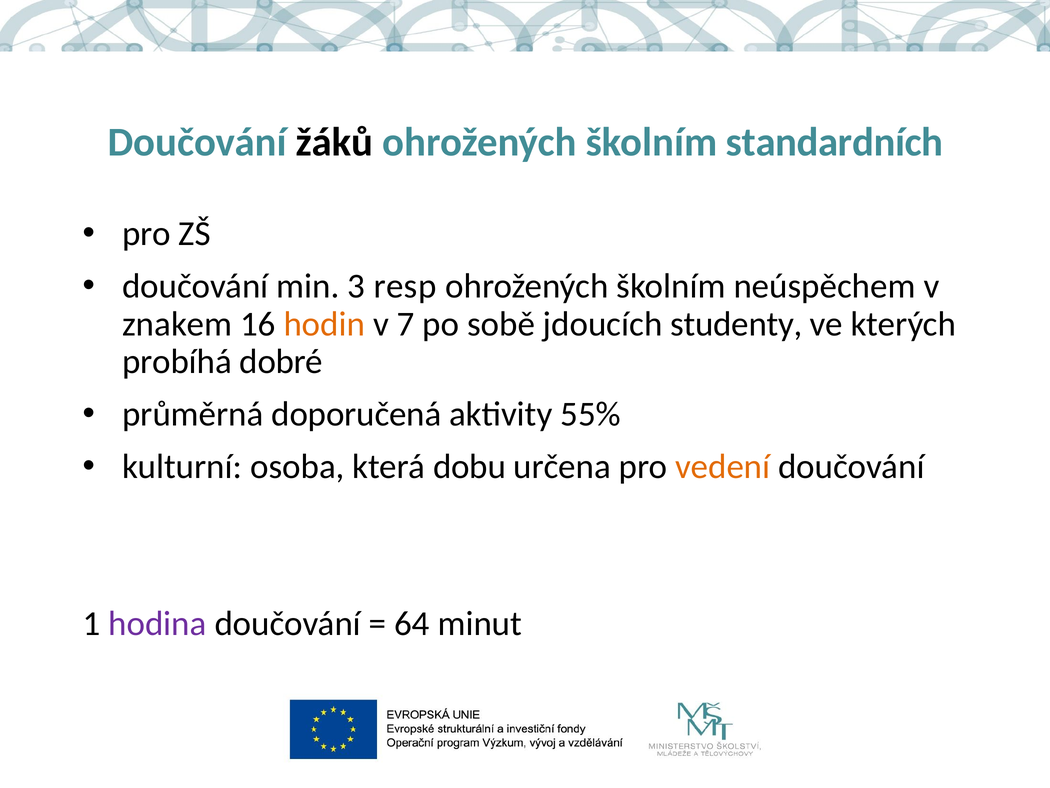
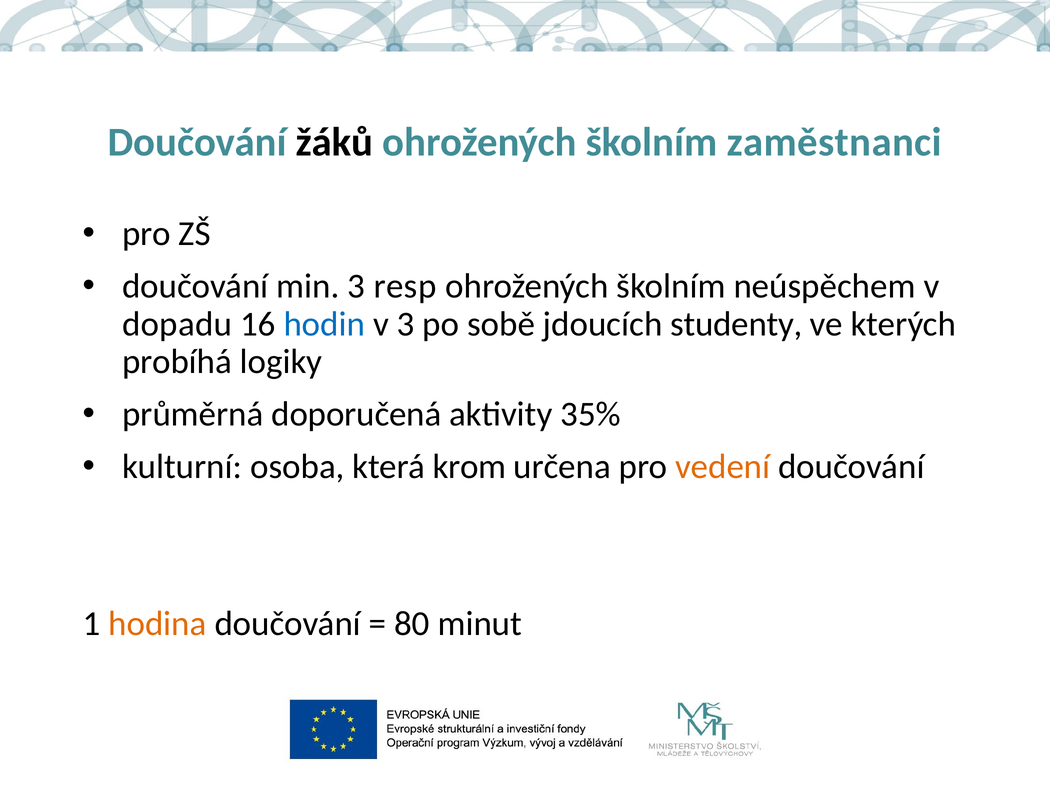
standardních: standardních -> zaměstnanci (834, 142)
znakem: znakem -> dopadu (177, 324)
hodin colour: orange -> blue (324, 324)
v 7: 7 -> 3 (406, 324)
dobré: dobré -> logiky (281, 362)
55%: 55% -> 35% (591, 414)
dobu: dobu -> krom (470, 466)
hodina colour: purple -> orange (157, 623)
64: 64 -> 80 (412, 623)
